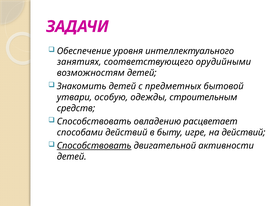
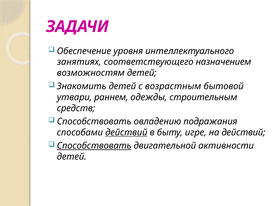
орудийными: орудийными -> назначением (223, 62)
предметных: предметных -> возрастным (173, 86)
особую: особую -> раннем (111, 97)
расцветает: расцветает -> подражания (210, 122)
действий underline: none -> present (126, 133)
